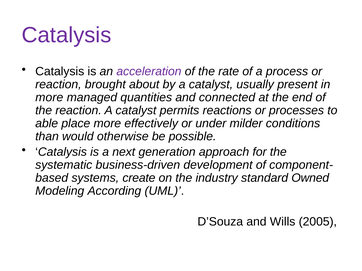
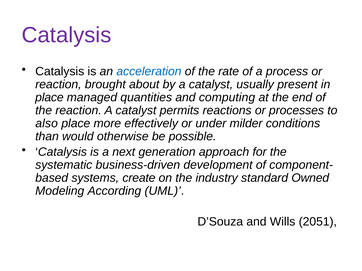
acceleration colour: purple -> blue (149, 72)
more: more -> place (49, 98)
connected: connected -> computing (227, 98)
able: able -> also (47, 124)
2005: 2005 -> 2051 (318, 222)
